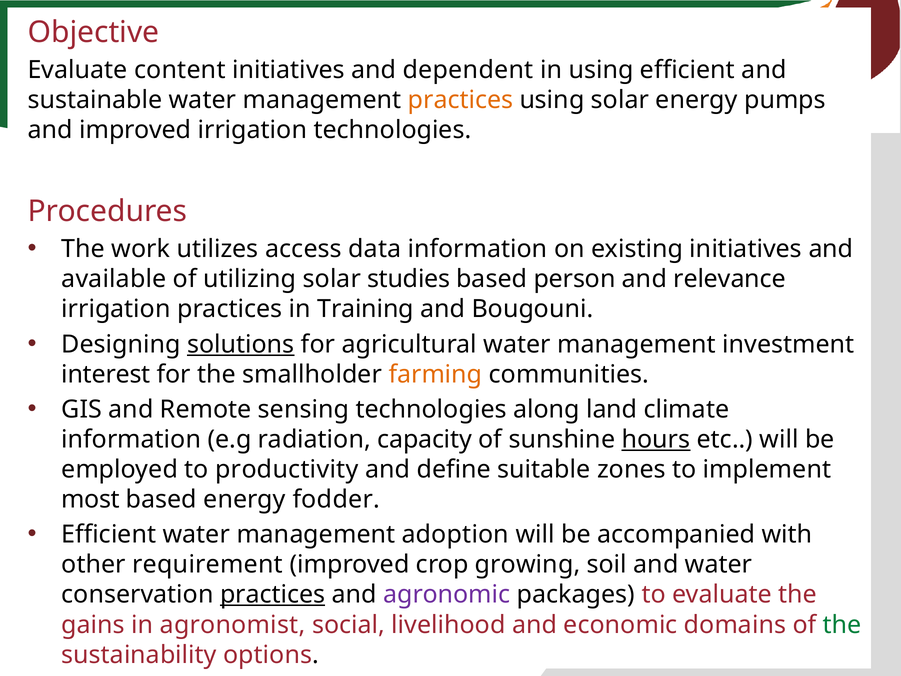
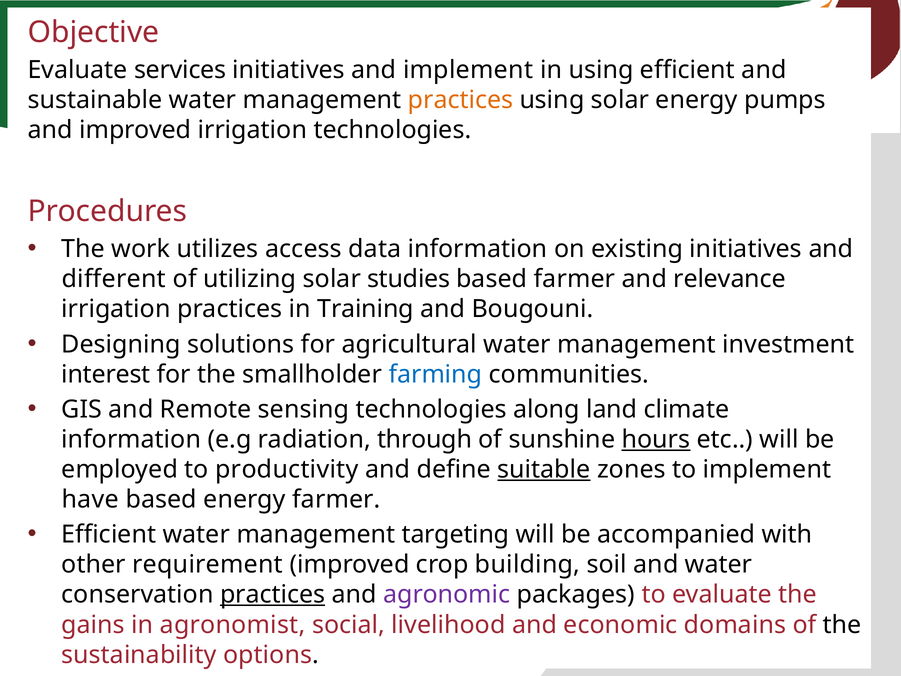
content: content -> services (180, 70)
and dependent: dependent -> implement (468, 70)
available: available -> different (114, 279)
based person: person -> farmer (574, 279)
solutions underline: present -> none (241, 344)
farming colour: orange -> blue (435, 374)
capacity: capacity -> through (425, 439)
suitable underline: none -> present (544, 469)
most: most -> have (90, 499)
energy fodder: fodder -> farmer (336, 499)
adoption: adoption -> targeting (456, 534)
growing: growing -> building (528, 564)
the colour: green -> black (842, 625)
